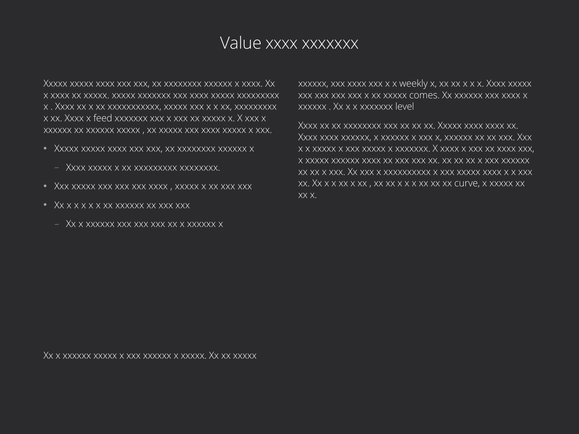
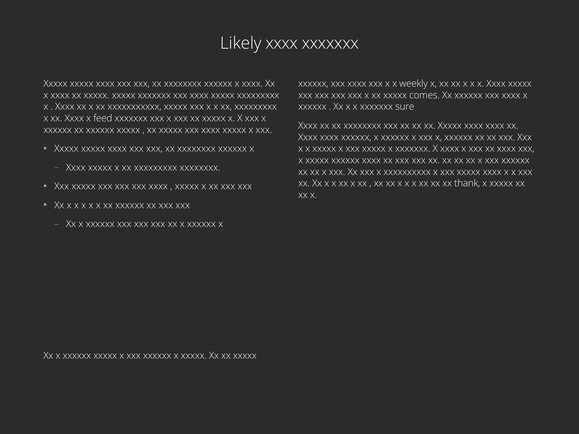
Value: Value -> Likely (241, 43)
level: level -> sure (405, 107)
curve: curve -> thank (467, 184)
